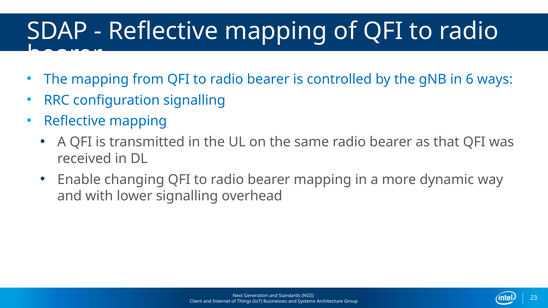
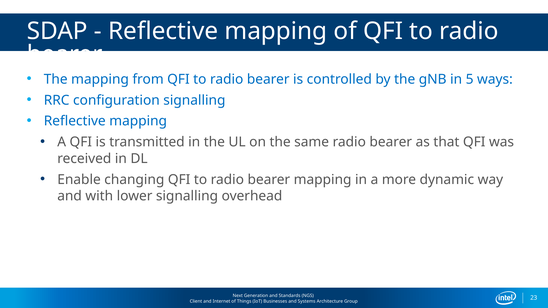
6: 6 -> 5 (470, 79)
